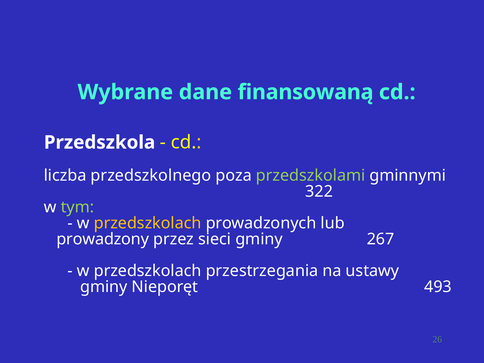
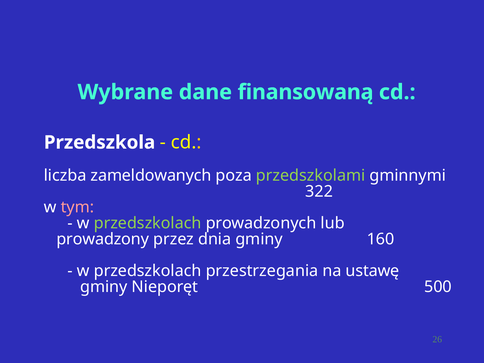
przedszkolnego: przedszkolnego -> zameldowanych (151, 176)
tym colour: light green -> pink (77, 207)
przedszkolach colour: yellow -> light green (148, 223)
sieci: sieci -> dnia (215, 239)
267: 267 -> 160 (381, 239)
ustawy: ustawy -> ustawę (373, 271)
493: 493 -> 500 (438, 287)
